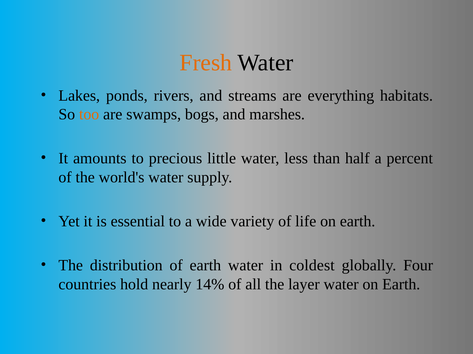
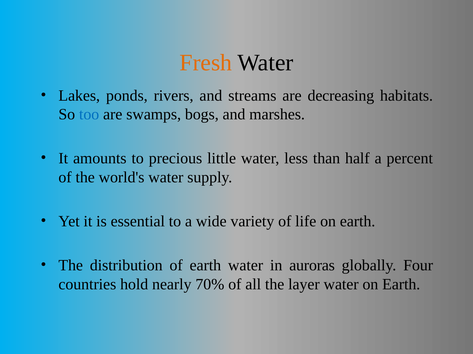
everything: everything -> decreasing (341, 96)
too colour: orange -> blue (89, 115)
coldest: coldest -> auroras (312, 266)
14%: 14% -> 70% (210, 285)
